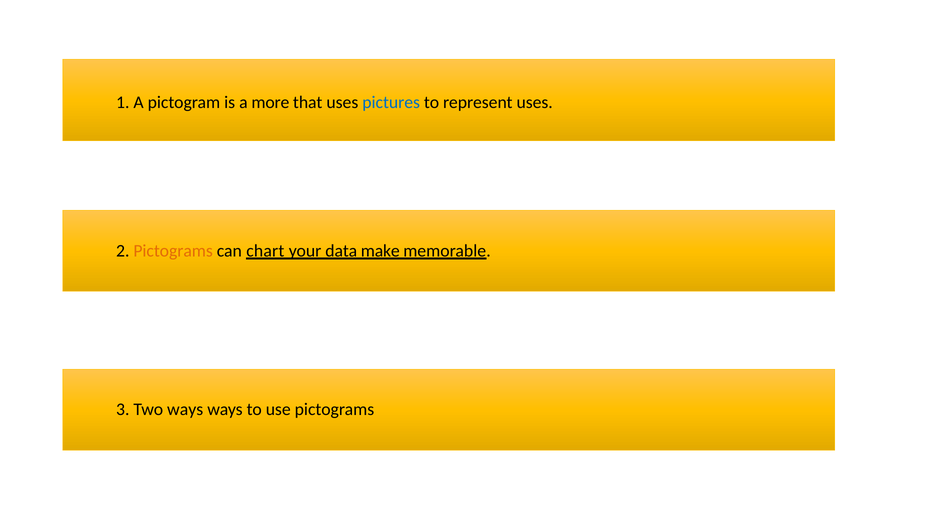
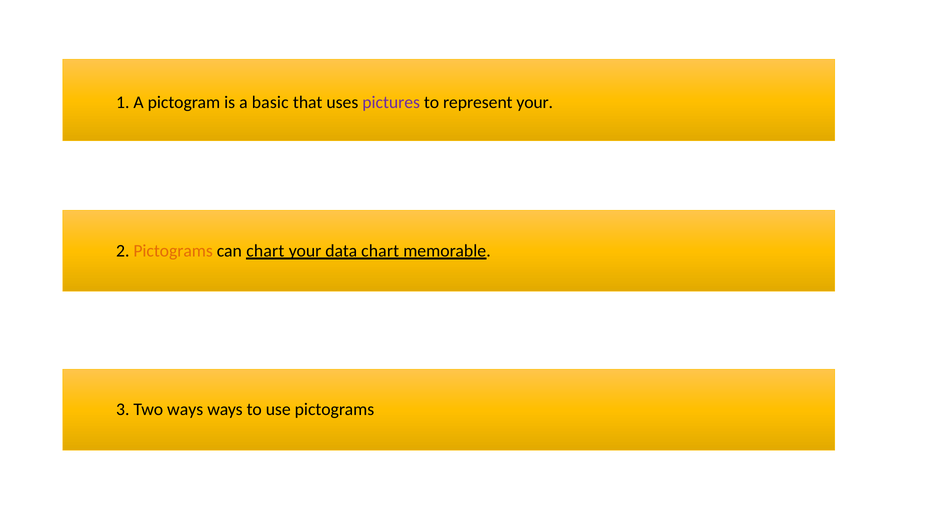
more: more -> basic (270, 102)
pictures colour: blue -> purple (391, 102)
represent uses: uses -> your (535, 102)
data make: make -> chart (380, 251)
